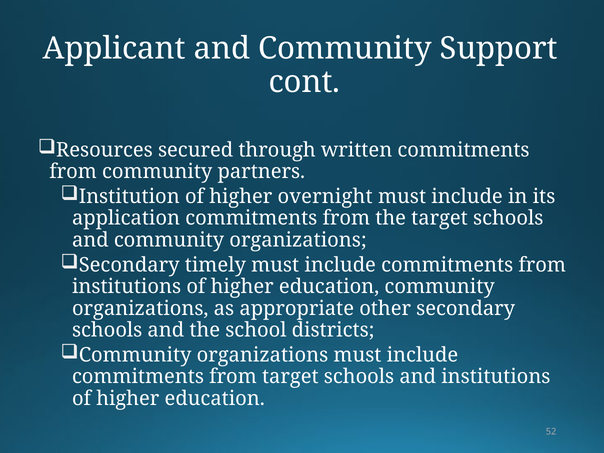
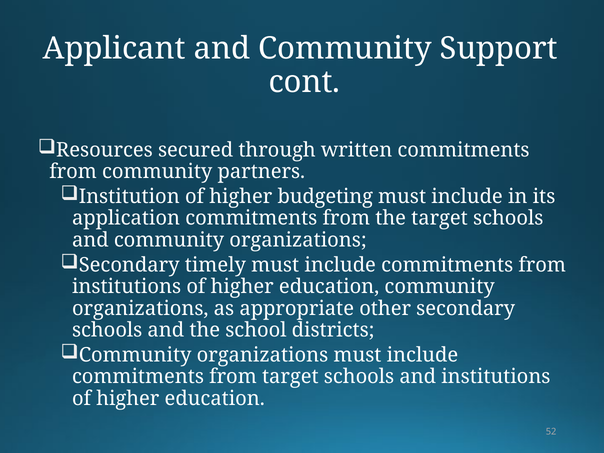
overnight: overnight -> budgeting (325, 197)
